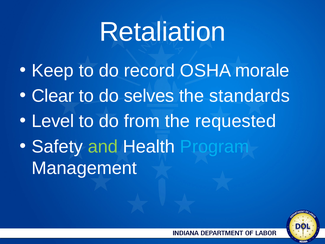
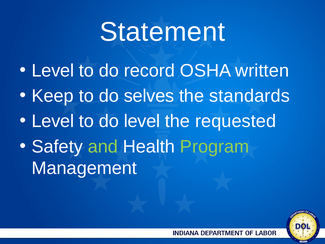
Retaliation: Retaliation -> Statement (162, 32)
Keep: Keep -> Level (53, 71)
morale: morale -> written (262, 71)
Clear: Clear -> Keep (53, 96)
do from: from -> level (142, 121)
Program colour: light blue -> light green (215, 146)
